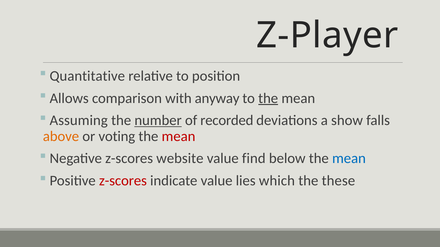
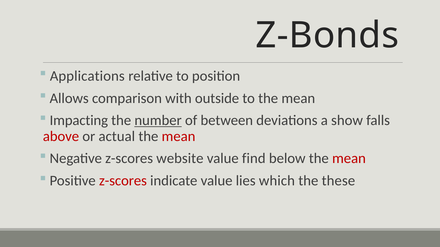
Z-Player: Z-Player -> Z-Bonds (327, 36)
Quantitative: Quantitative -> Applications (87, 76)
anyway: anyway -> outside (217, 98)
the underline: present -> none (268, 98)
Assuming: Assuming -> Impacting (79, 121)
recorded: recorded -> between (227, 121)
above colour: orange -> red (61, 136)
voting: voting -> actual (117, 136)
mean colour: blue -> red (349, 159)
